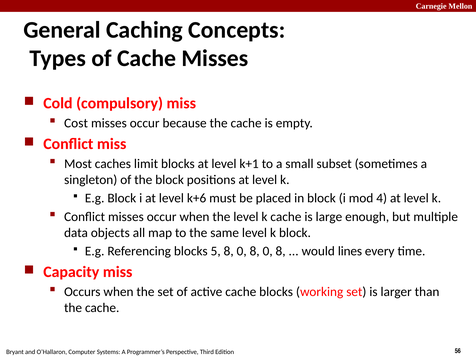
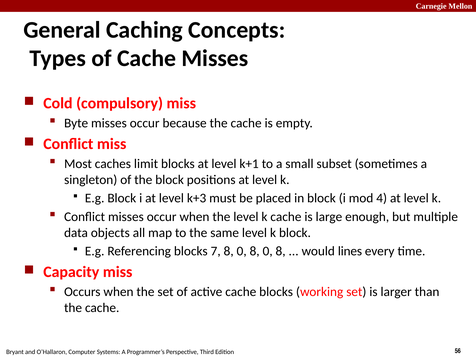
Cost: Cost -> Byte (76, 123)
k+6: k+6 -> k+3 (197, 198)
5: 5 -> 7 (216, 251)
